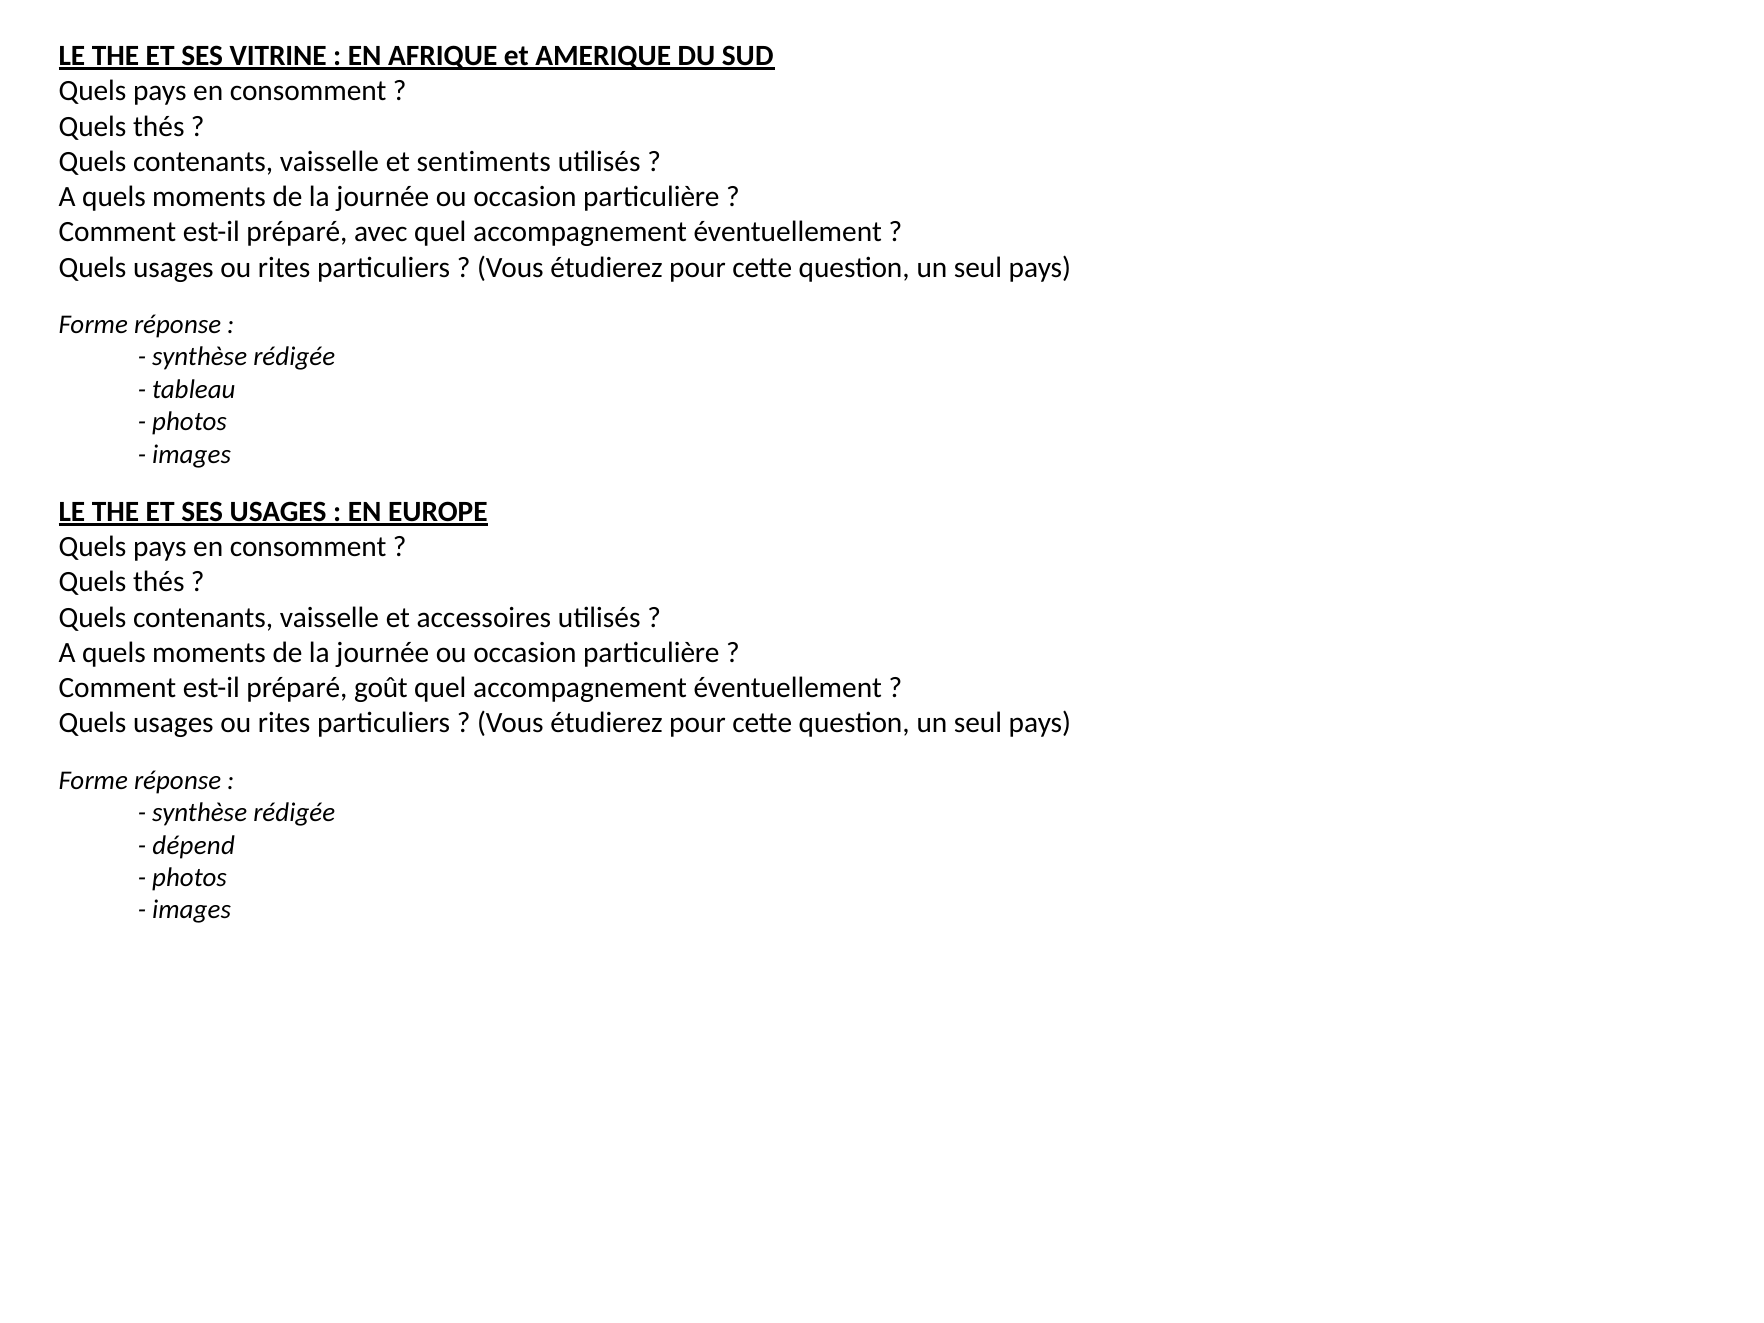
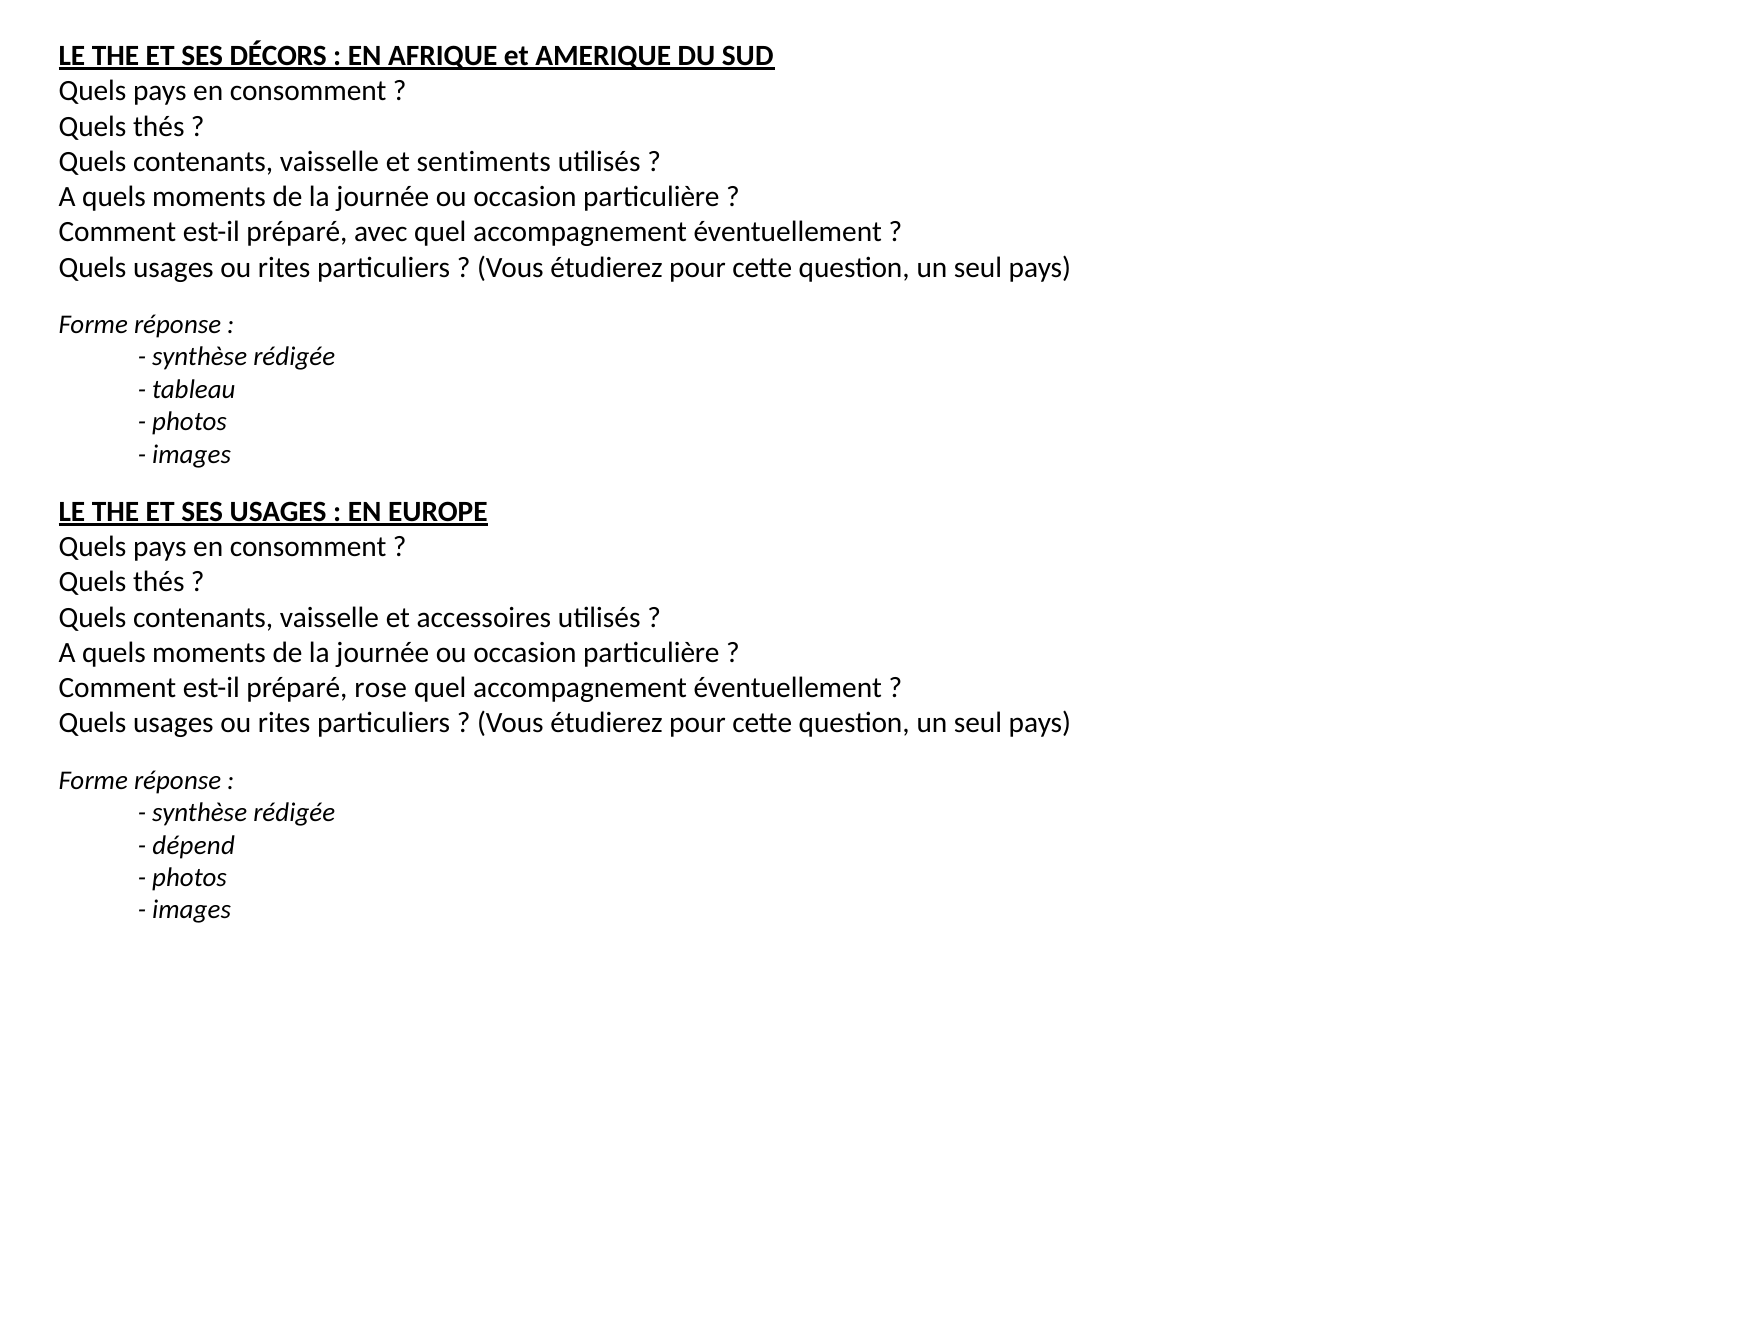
VITRINE: VITRINE -> DÉCORS (278, 56)
goût: goût -> rose (381, 688)
